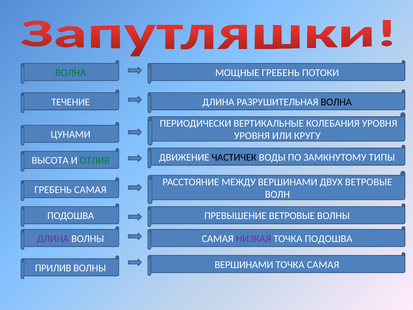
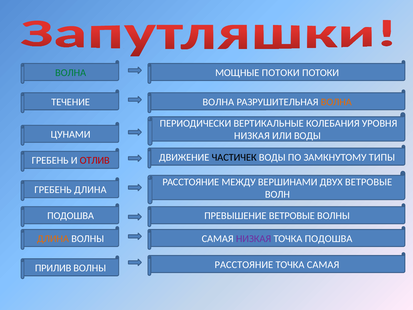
МОЩНЫЕ ГРЕБЕНЬ: ГРЕБЕНЬ -> ПОТОКИ (281, 73)
ДЛИНА: ДЛИНА -> ВОЛНА (218, 102)
ВОЛНА colour: black -> orange (336, 102)
УРОВНЯ: УРОВНЯ -> НИЗКАЯ (252, 136)
ИЛИ КРУГУ: КРУГУ -> ВОДЫ (307, 136)
ВЫСОТА: ВЫСОТА -> ГРЕБЕНЬ (50, 160)
ОТЛИВ colour: green -> red (95, 160)
ГРЕБЕНЬ САМАЯ: САМАЯ -> ДЛИНА (90, 190)
ДЛИНА colour: purple -> orange (53, 239)
ВЕРШИНАМИ: ВЕРШИНАМИ -> РАССТОЯНИЕ (244, 265)
